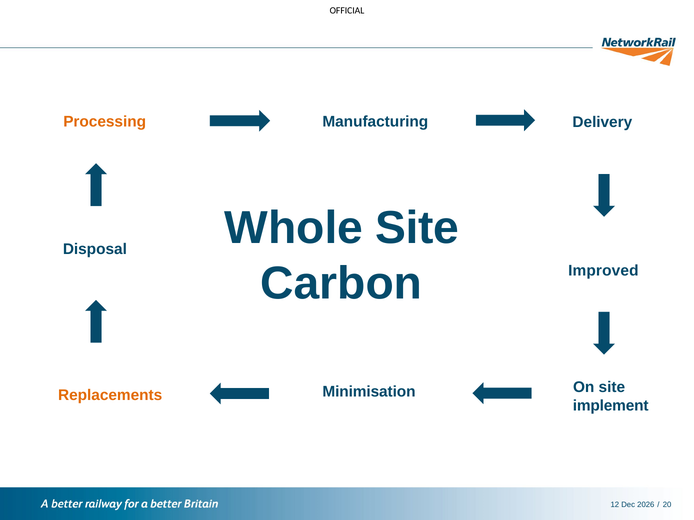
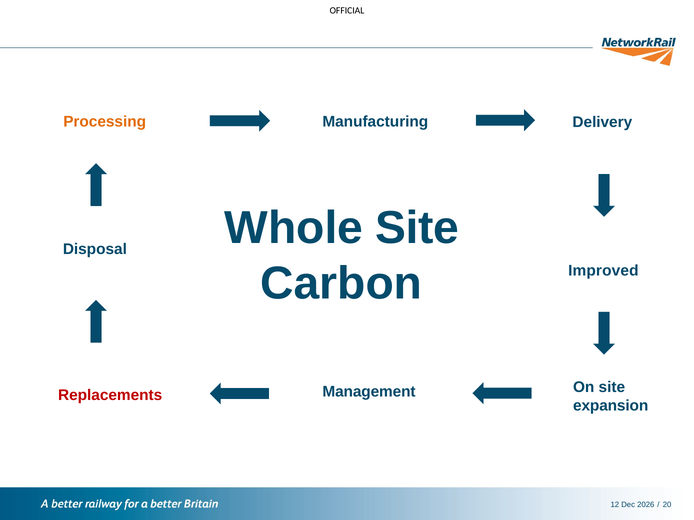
Minimisation: Minimisation -> Management (369, 392)
Replacements colour: orange -> red (110, 396)
implement: implement -> expansion (611, 406)
